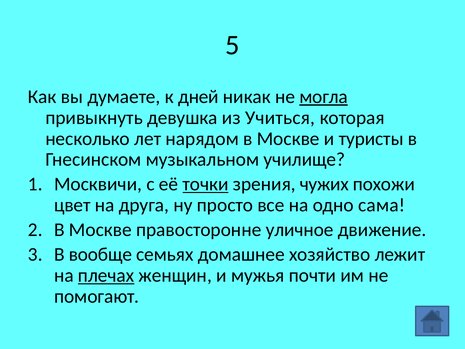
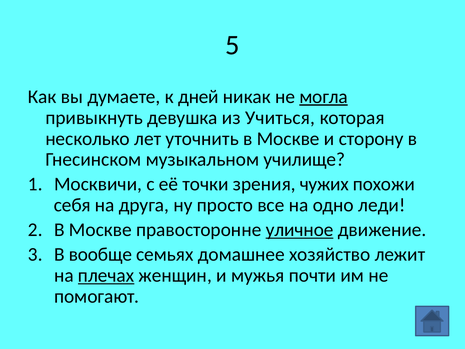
нарядом: нарядом -> уточнить (202, 139)
туристы: туристы -> сторону (371, 139)
точки underline: present -> none (206, 184)
цвет: цвет -> себя (72, 205)
сама: сама -> леди (382, 205)
уличное underline: none -> present (300, 230)
